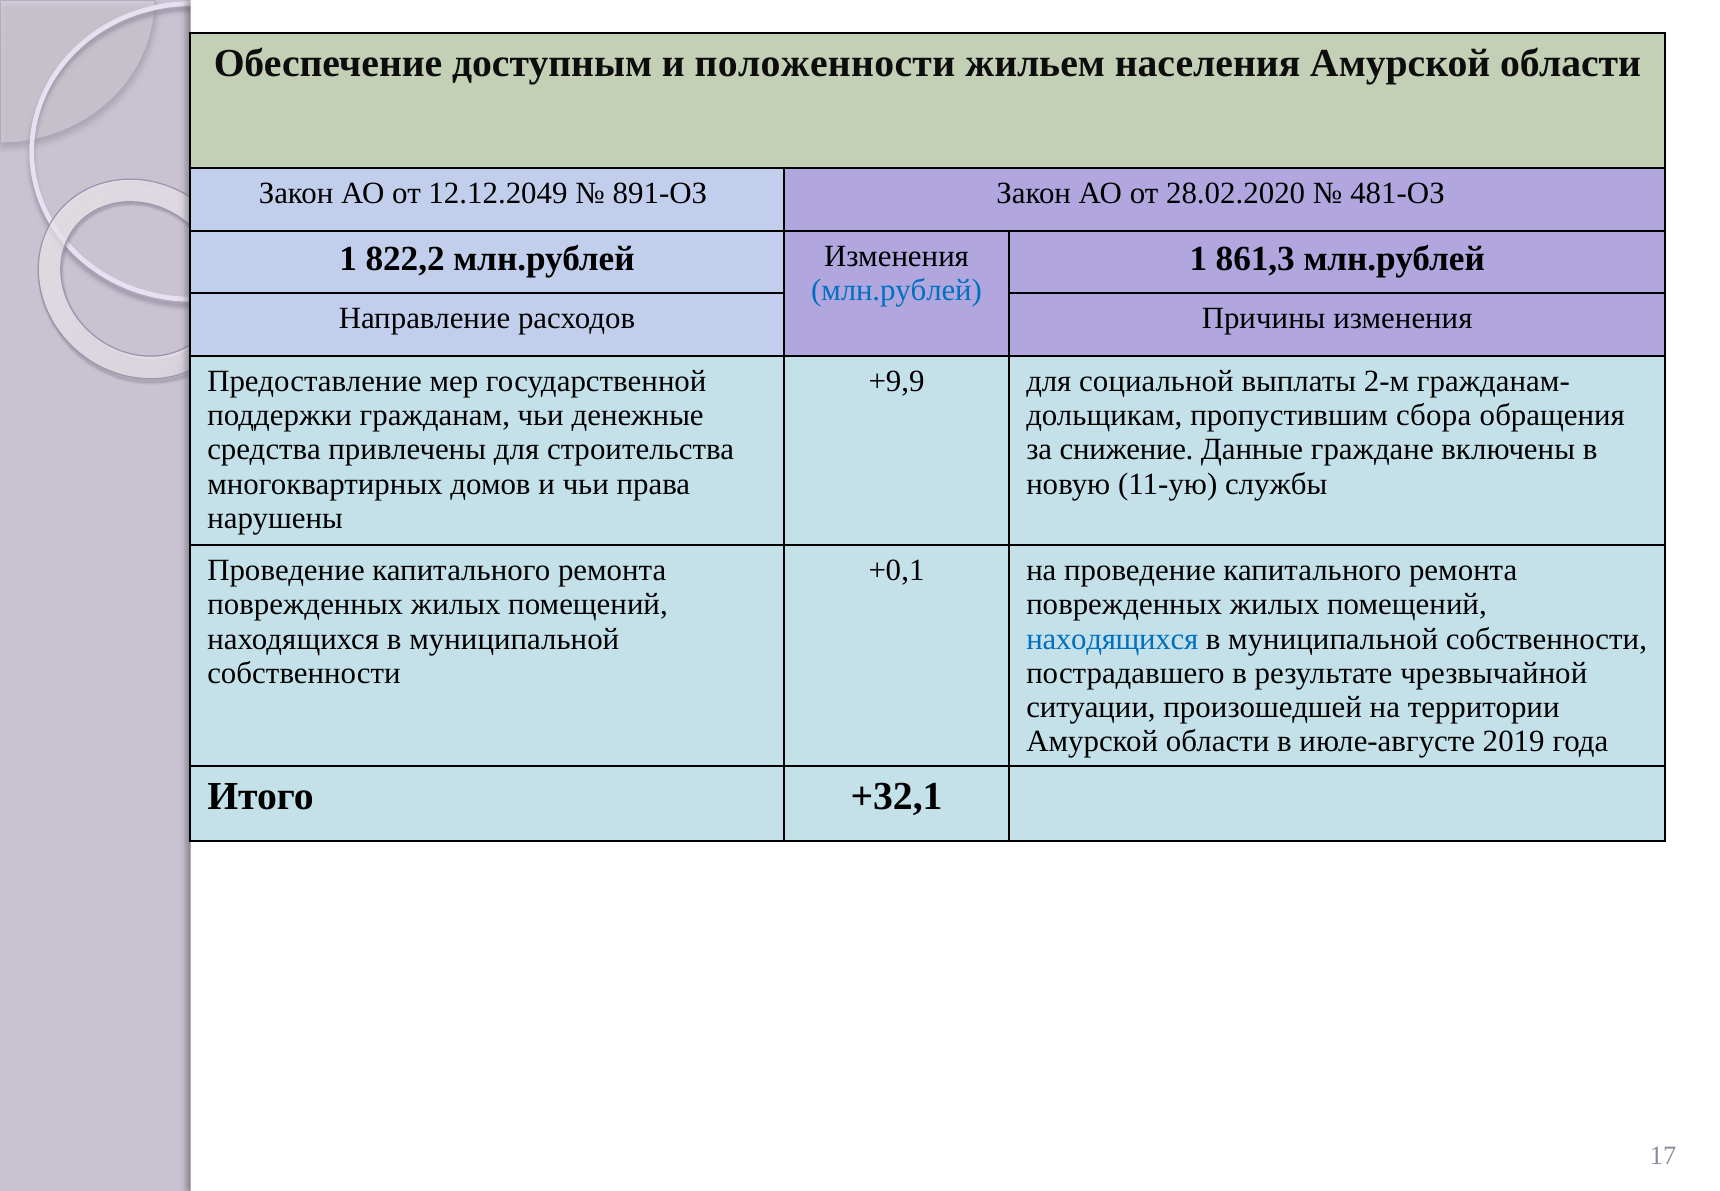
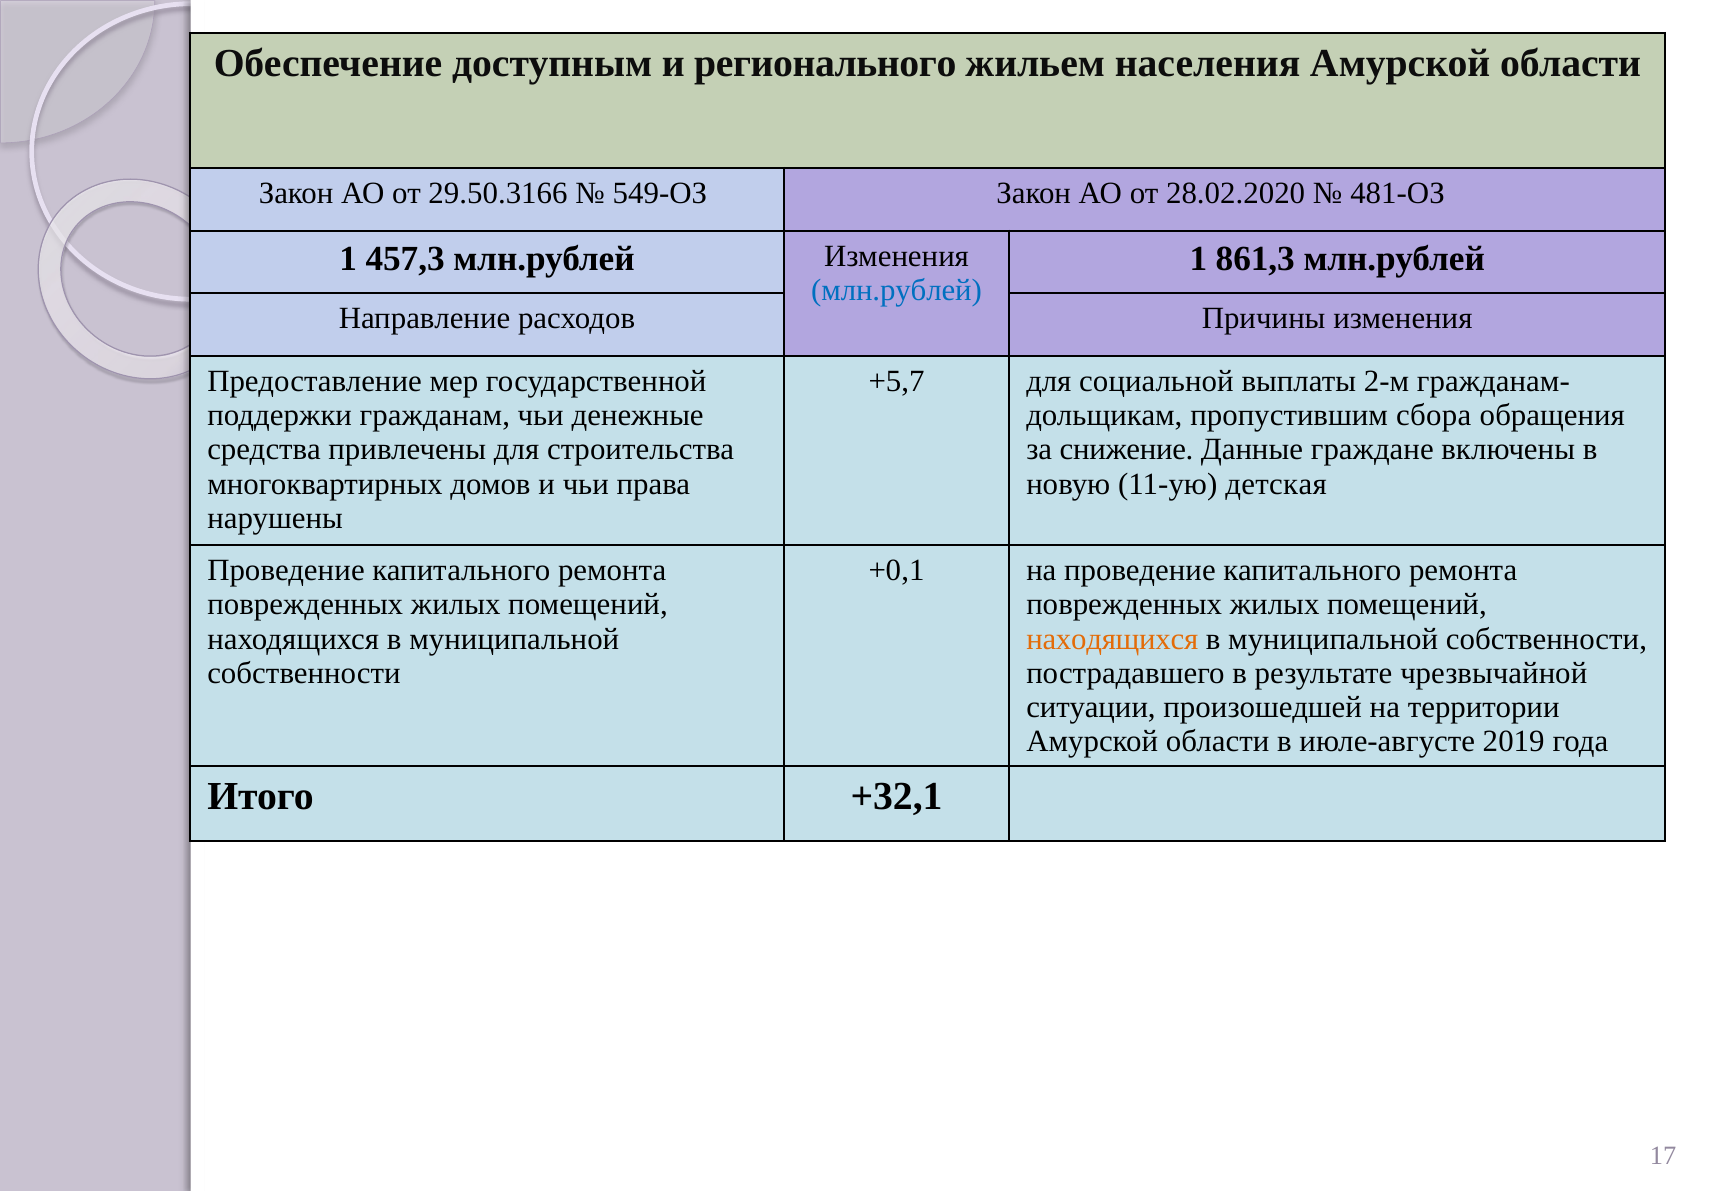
положенности: положенности -> регионального (825, 63)
12.12.2049: 12.12.2049 -> 29.50.3166 (498, 193)
891-ОЗ: 891-ОЗ -> 549-ОЗ (660, 193)
822,2: 822,2 -> 457,3 (405, 258)
+9,9: +9,9 -> +5,7 (896, 381)
службы: службы -> детская (1276, 484)
находящихся colour: blue -> orange (1112, 639)
